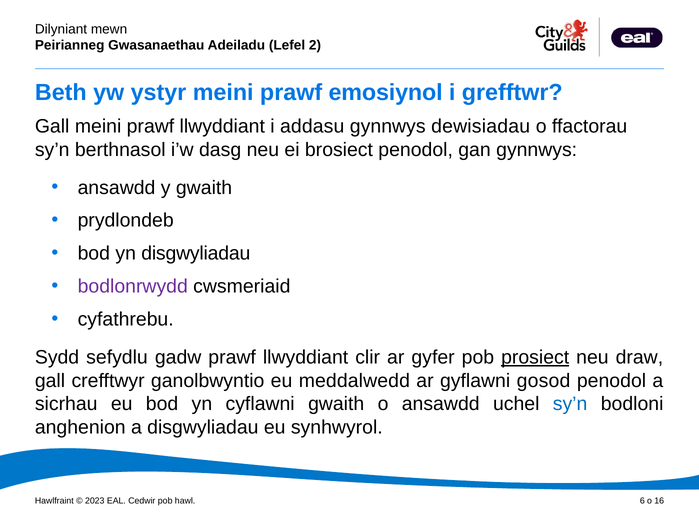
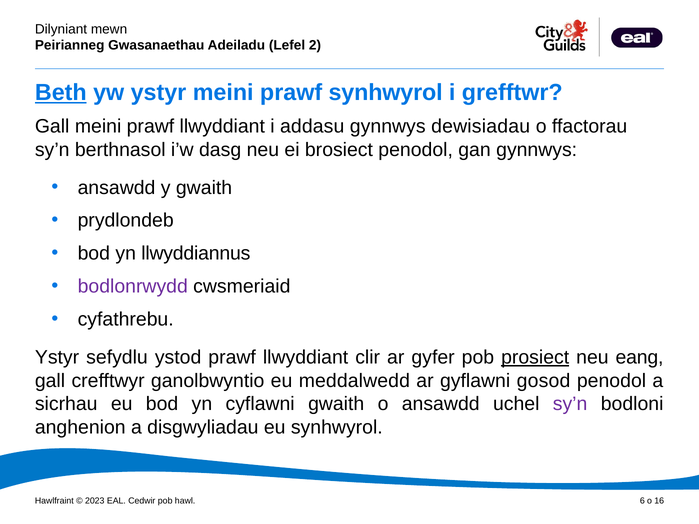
Beth underline: none -> present (61, 93)
prawf emosiynol: emosiynol -> synhwyrol (386, 93)
yn disgwyliadau: disgwyliadau -> llwyddiannus (196, 254)
Sydd: Sydd -> Ystyr (57, 358)
gadw: gadw -> ystod (178, 358)
draw: draw -> eang (640, 358)
sy’n colour: blue -> purple (570, 404)
